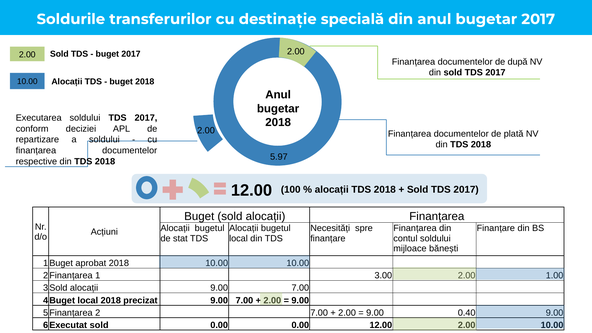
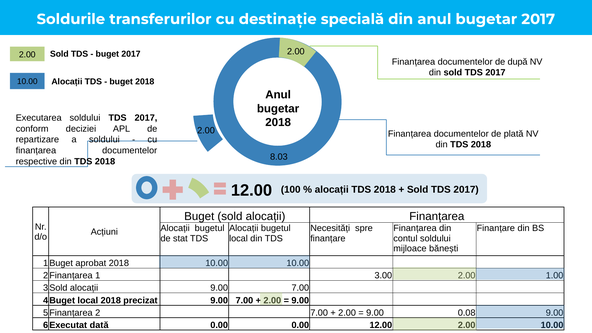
5.97: 5.97 -> 8.03 (279, 157)
0.40: 0.40 -> 0.08 (467, 313)
sold: sold -> dată (99, 325)
